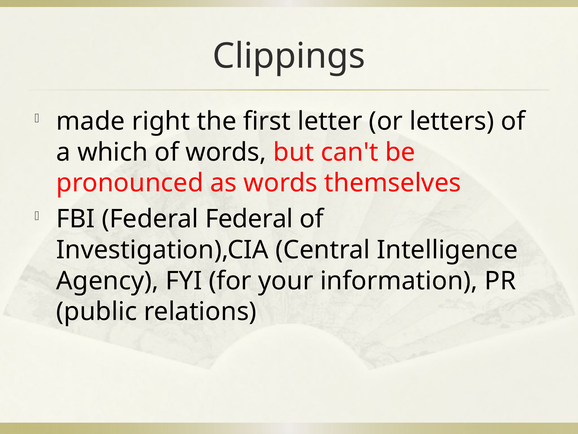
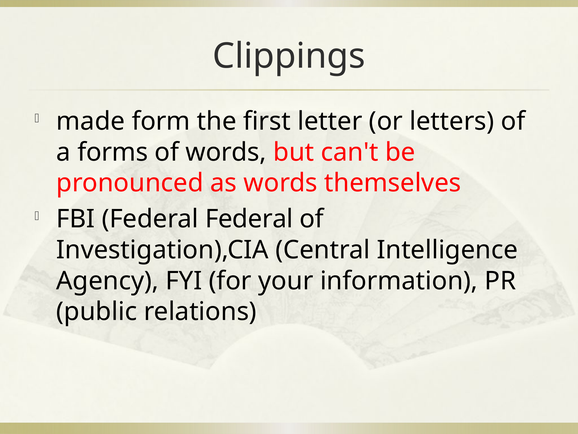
right: right -> form (161, 121)
which: which -> forms (113, 152)
